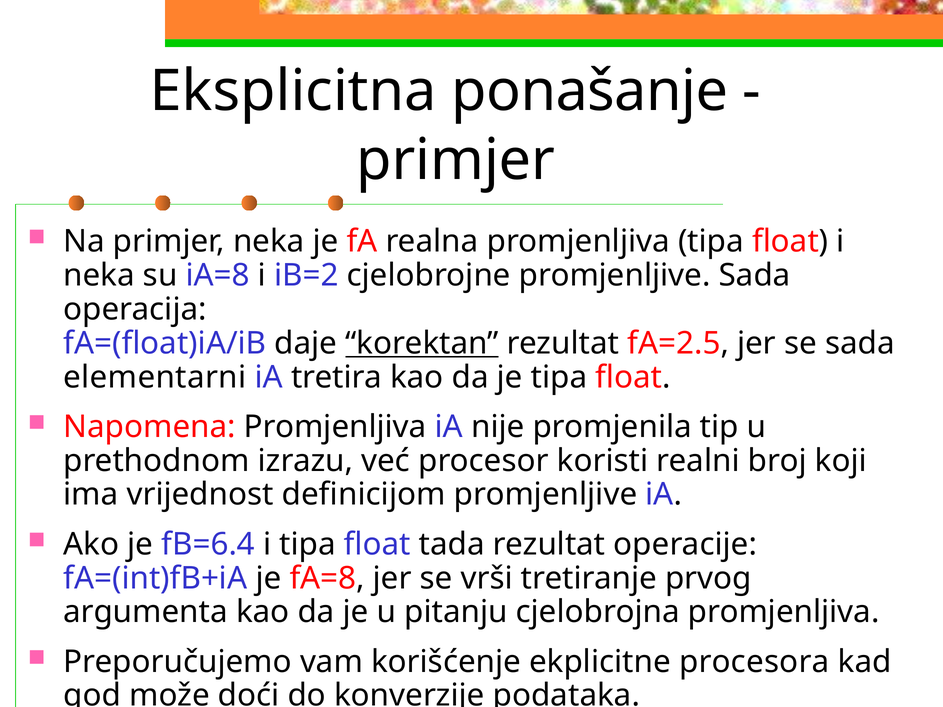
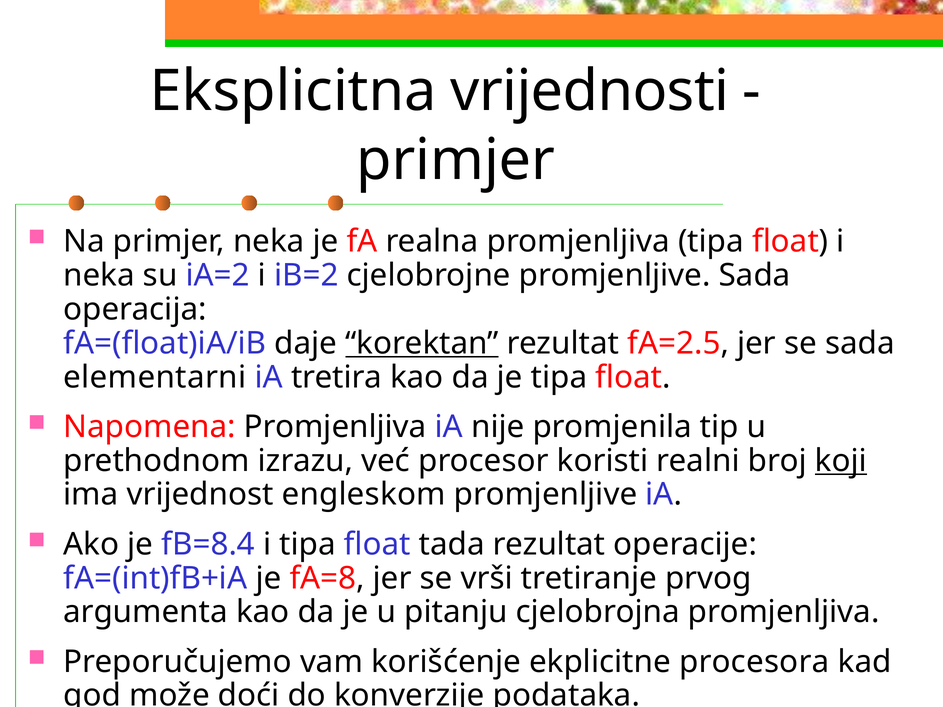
ponašanje: ponašanje -> vrijednosti (590, 91)
iA=8: iA=8 -> iA=2 (218, 275)
koji underline: none -> present (841, 461)
definicijom: definicijom -> engleskom (364, 495)
fB=6.4: fB=6.4 -> fB=8.4 (208, 544)
